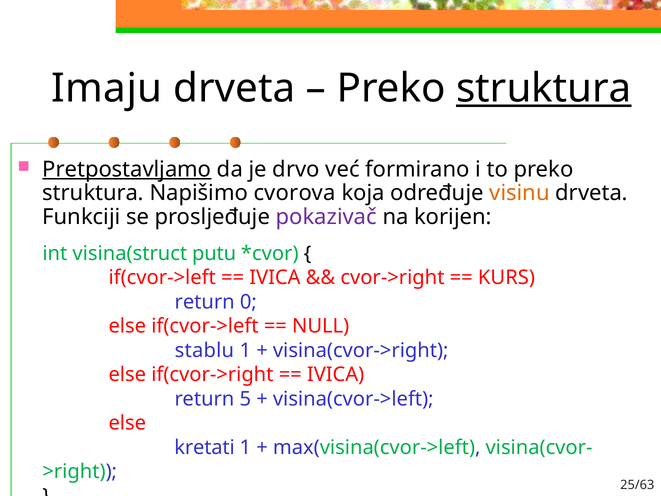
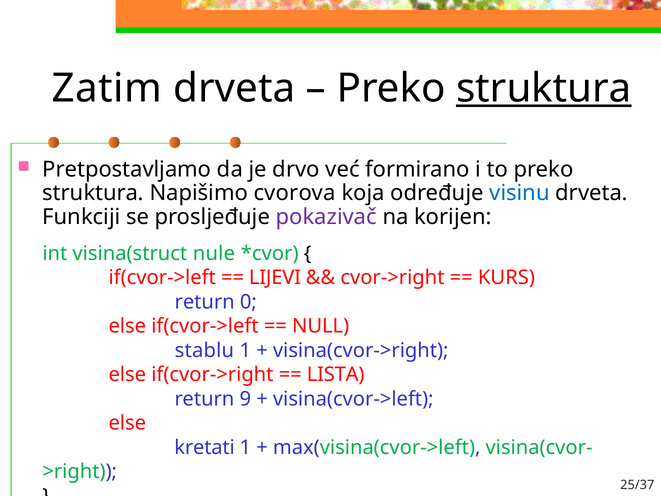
Imaju: Imaju -> Zatim (107, 88)
Pretpostavljamo underline: present -> none (127, 169)
visinu colour: orange -> blue (520, 193)
putu: putu -> nule (214, 253)
IVICA: IVICA -> LIJEVI (275, 278)
IVICA: IVICA -> LISTA (336, 375)
5: 5 -> 9 (245, 399)
25/63: 25/63 -> 25/37 (637, 485)
